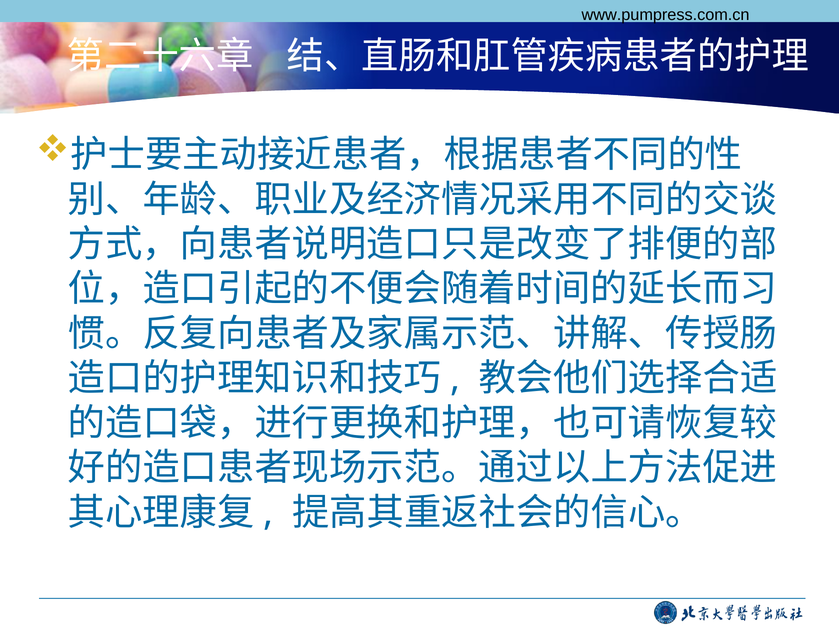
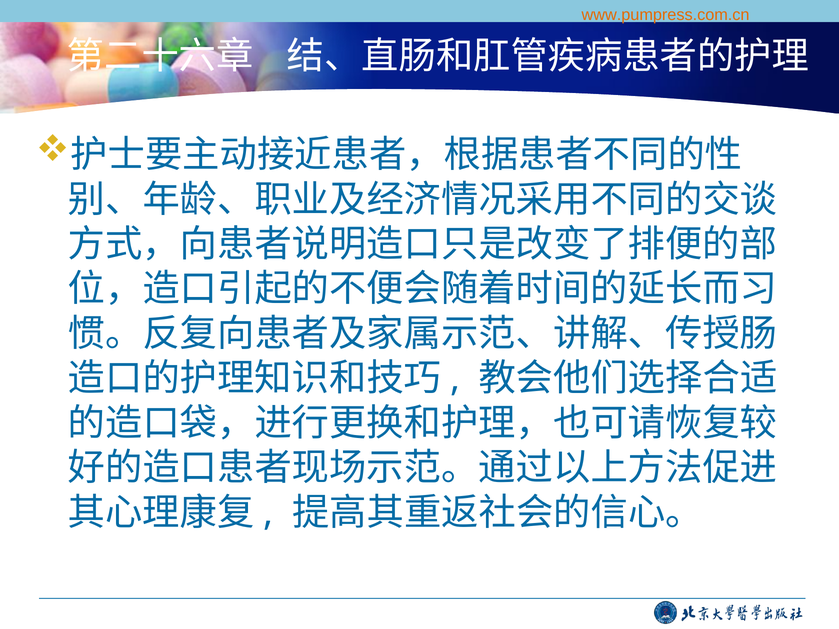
www.pumpress.com.cn colour: black -> orange (666, 15)
